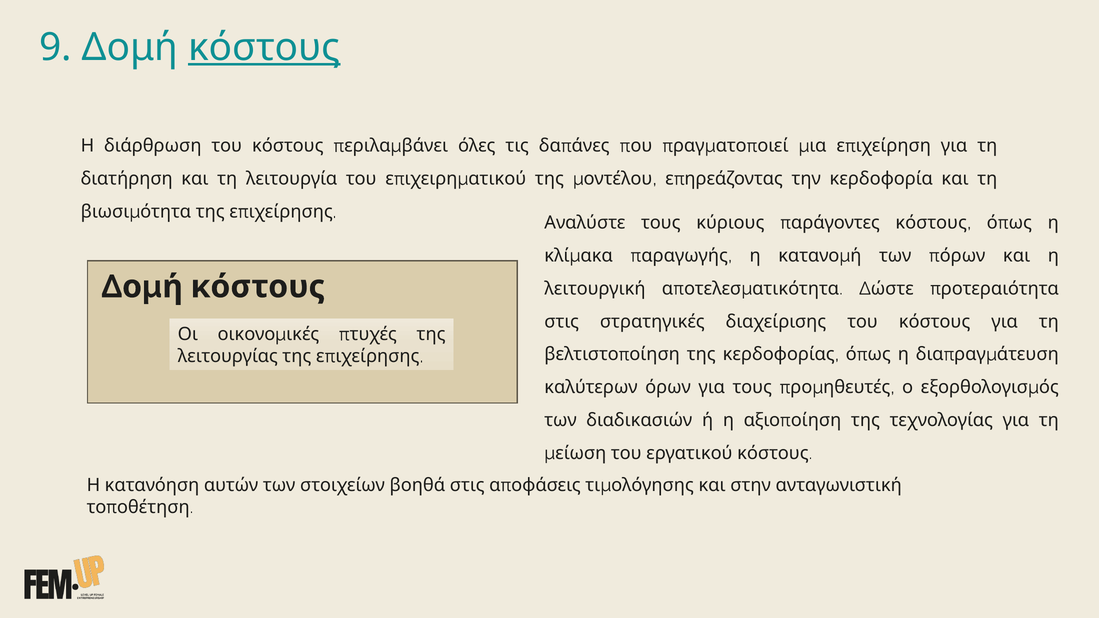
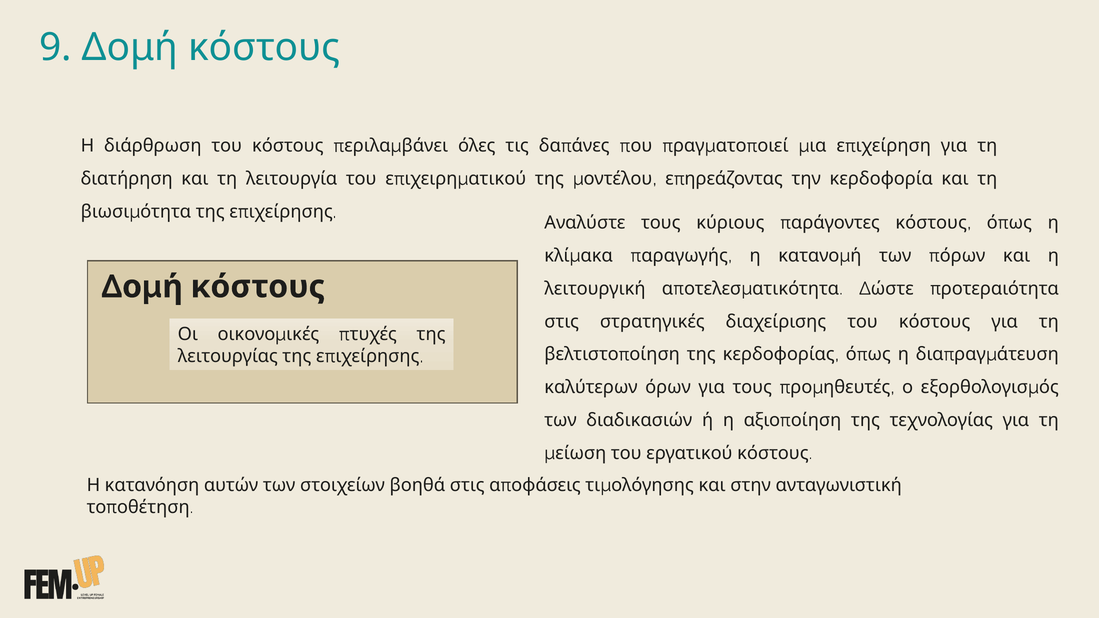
κόστους underline: present -> none (264, 48)
